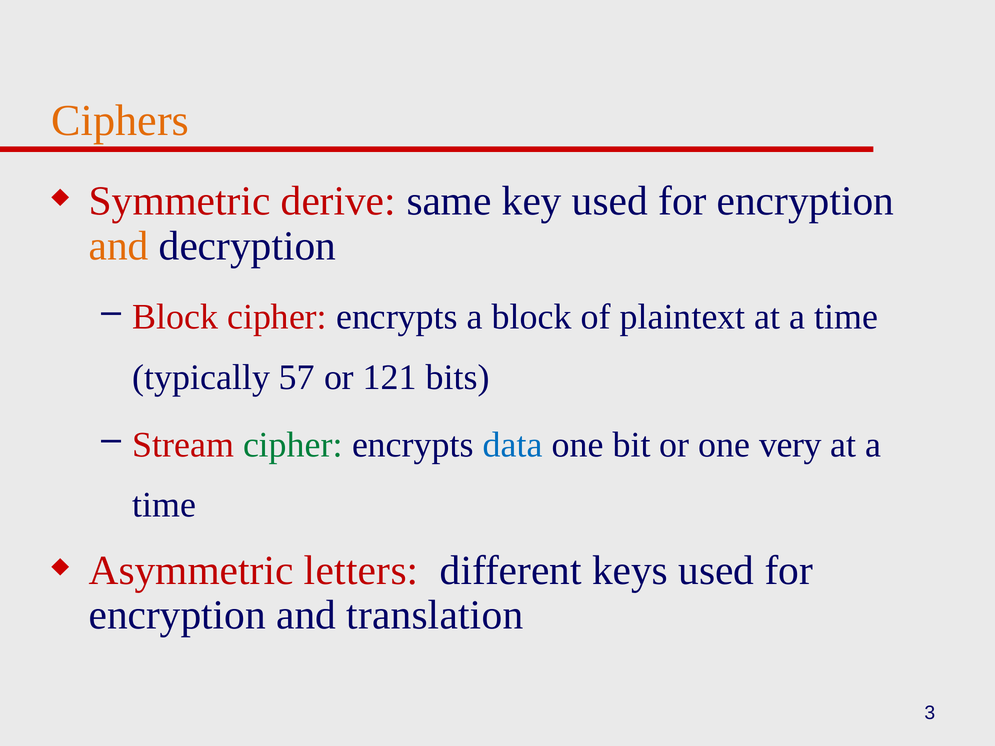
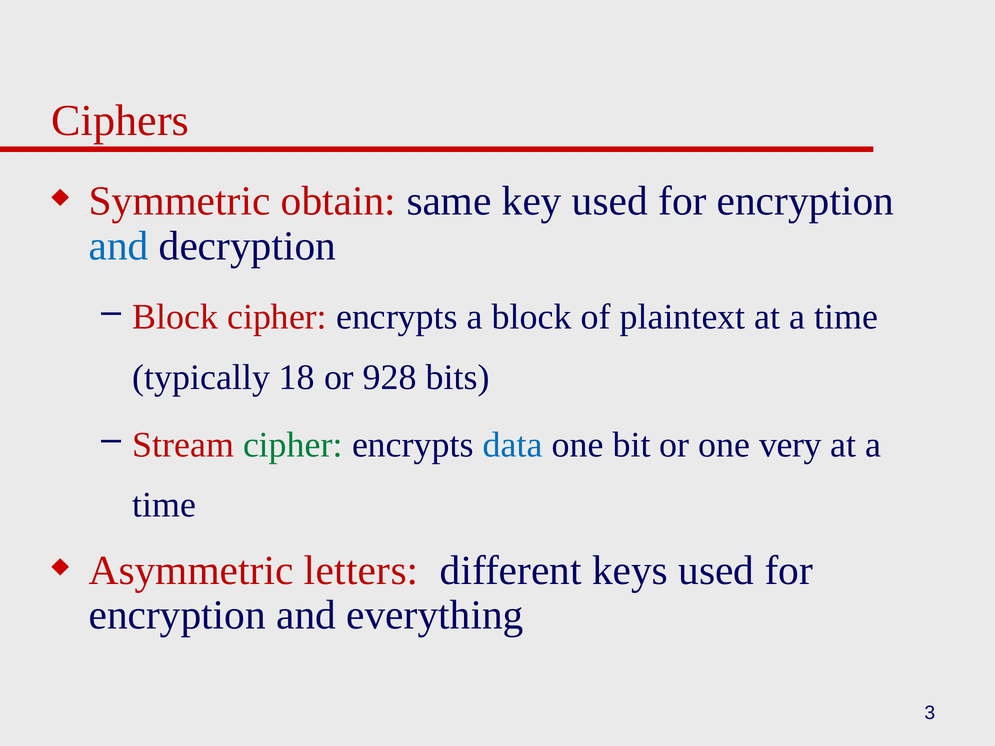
Ciphers colour: orange -> red (120, 121)
derive: derive -> obtain (338, 201)
and colour: orange -> blue (119, 246)
57: 57 -> 18 (297, 377)
121: 121 -> 928 (390, 377)
translation: translation -> everything (435, 615)
